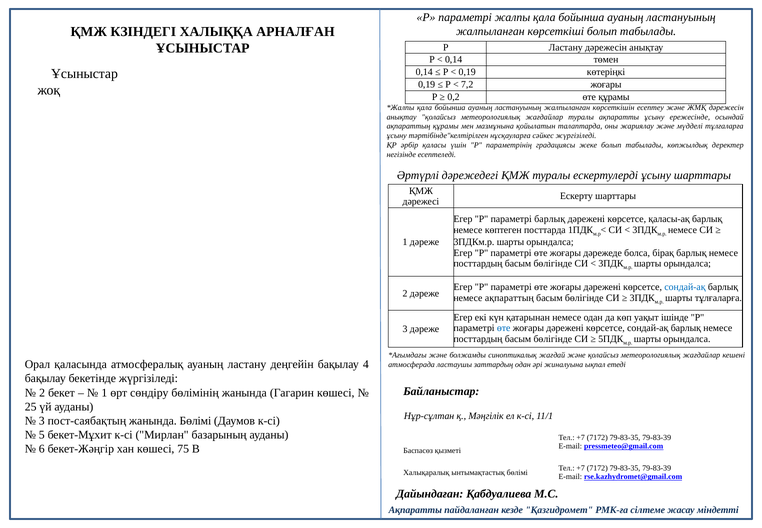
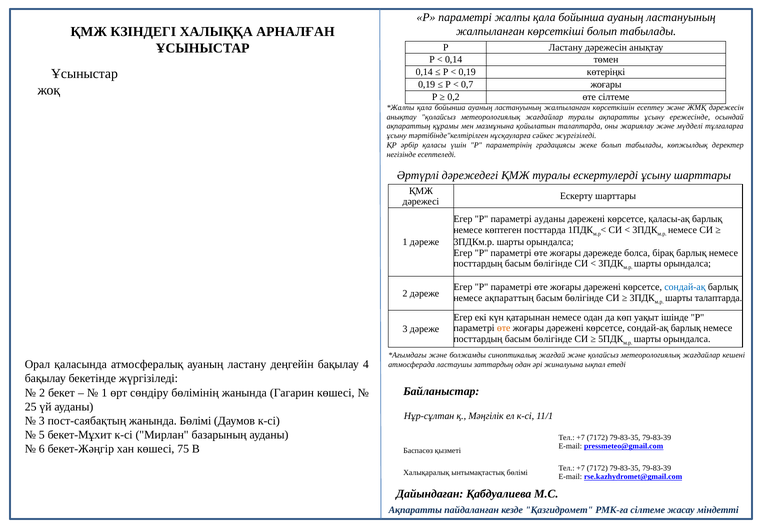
7,2: 7,2 -> 0,7 (467, 84)
өте құрамы: құрамы -> сілтеме (614, 97)
параметрі барлық: барлық -> ауданы (550, 219)
шарты тұлғаларға: тұлғаларға -> талаптарда (718, 298)
өте colour: blue -> orange (504, 328)
